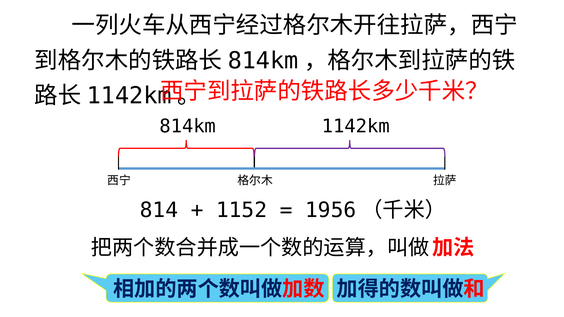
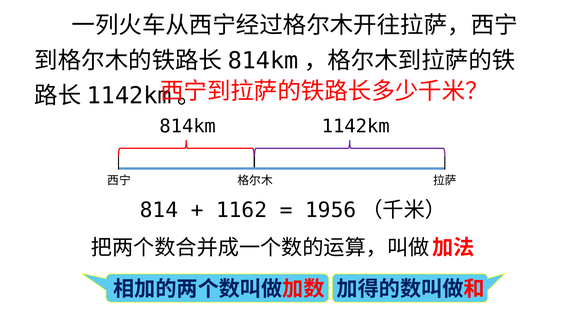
1152: 1152 -> 1162 (242, 210)
